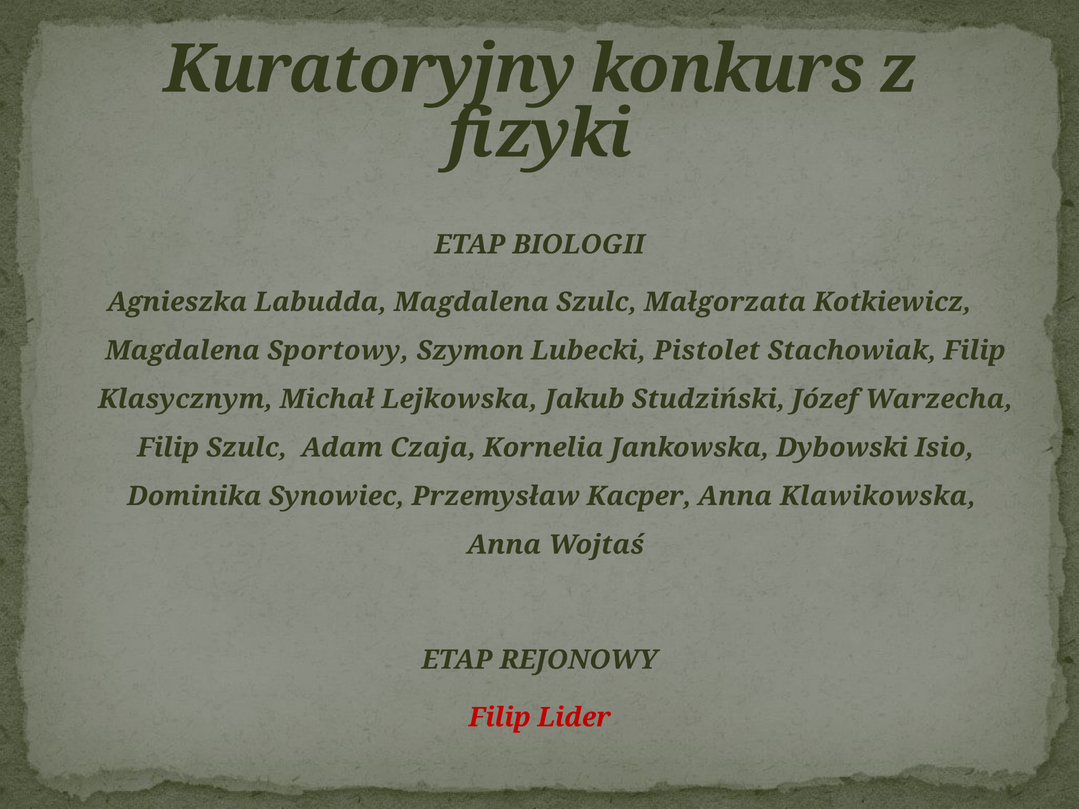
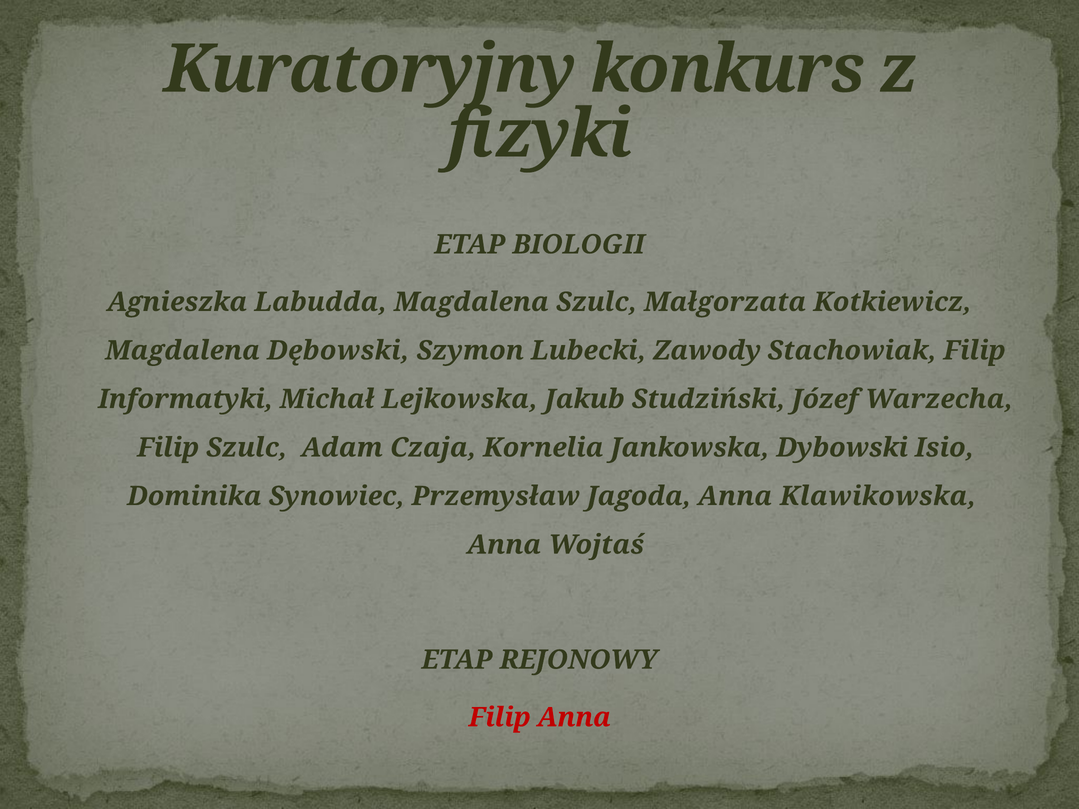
Sportowy: Sportowy -> Dębowski (338, 351)
Pistolet: Pistolet -> Zawody (707, 351)
Klasycznym: Klasycznym -> Informatyki (185, 399)
Kacper: Kacper -> Jagoda (639, 496)
Filip Lider: Lider -> Anna (574, 718)
